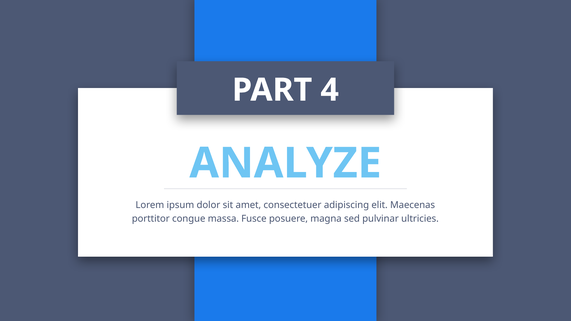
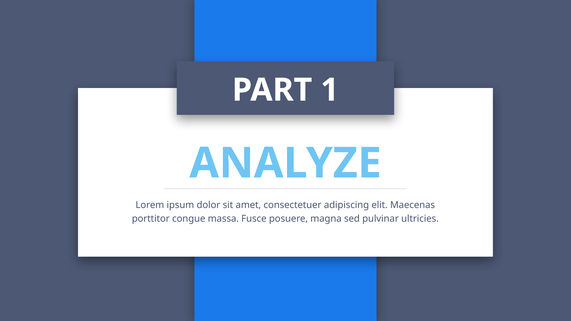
4: 4 -> 1 (330, 90)
